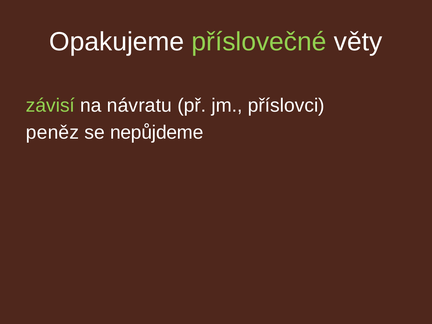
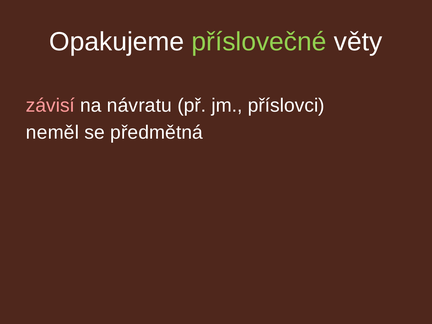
závisí colour: light green -> pink (50, 106)
peněz: peněz -> neměl (52, 133)
nepůjdeme: nepůjdeme -> předmětná (157, 133)
